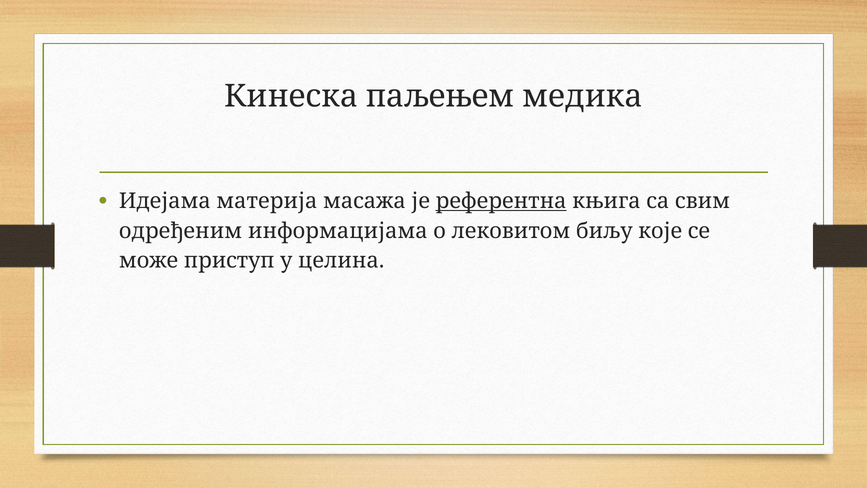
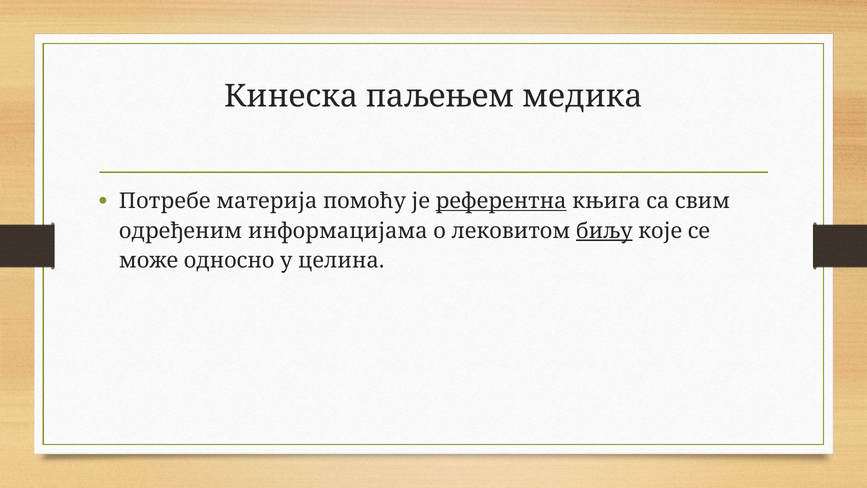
Идејама: Идејама -> Потребе (165, 201)
масажа: масажа -> помоћу (364, 201)
биљу underline: none -> present (604, 231)
приступ: приступ -> односно (229, 260)
